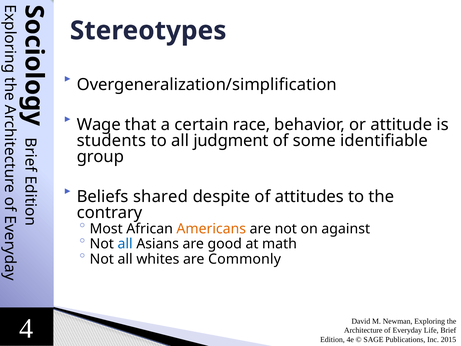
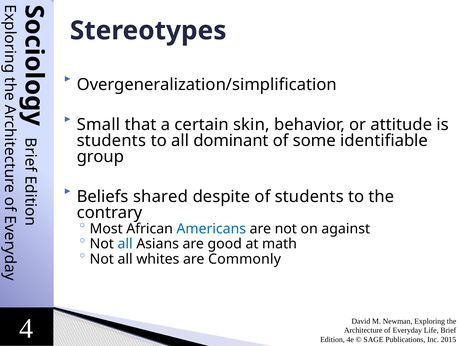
Wage: Wage -> Small (99, 125)
race: race -> skin (251, 125)
judgment: judgment -> dominant (231, 141)
of attitudes: attitudes -> students (309, 197)
Americans colour: orange -> blue (211, 229)
